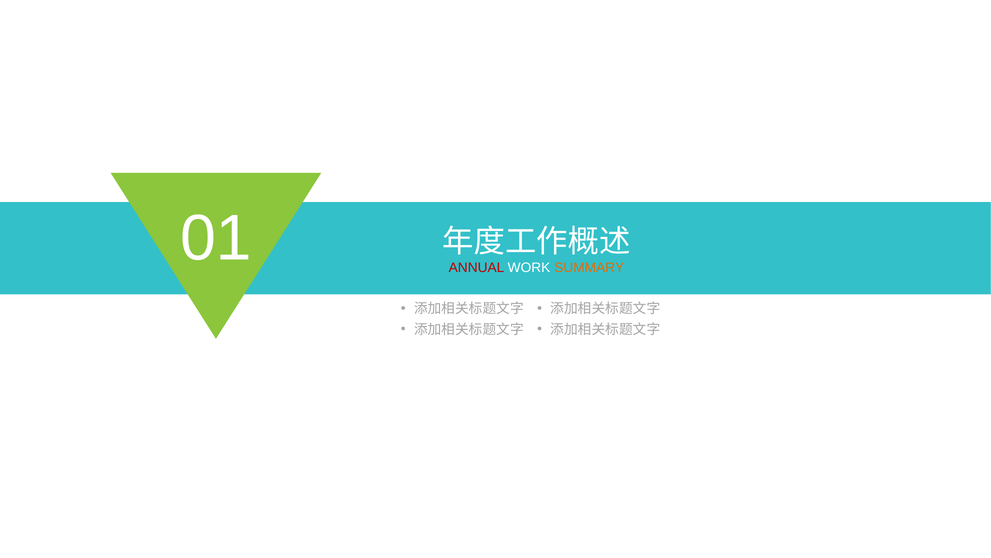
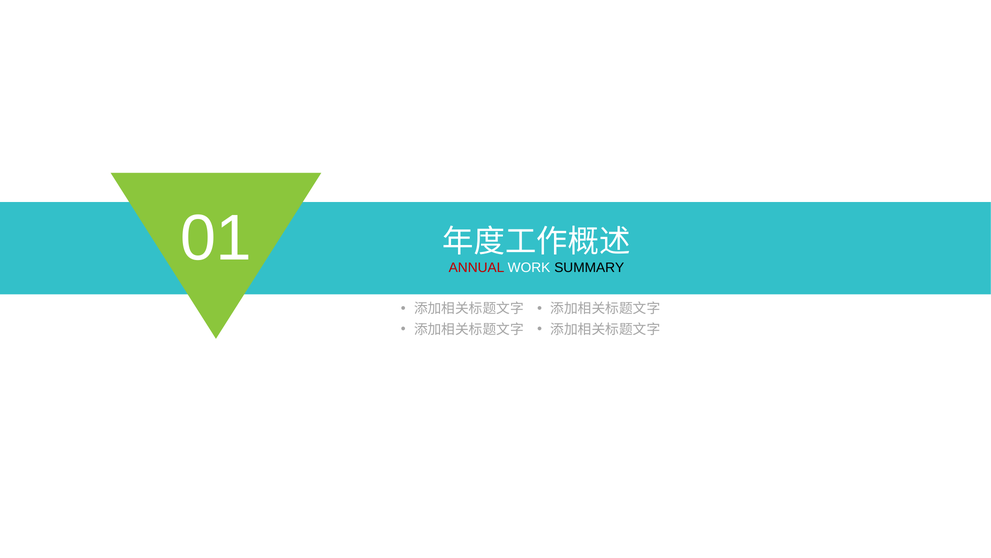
SUMMARY colour: orange -> black (589, 267)
